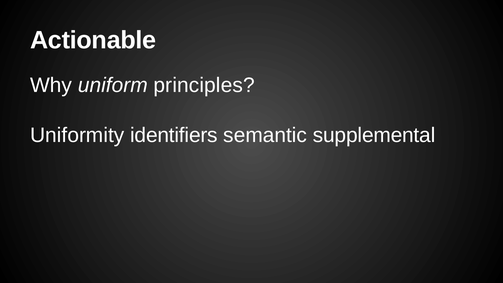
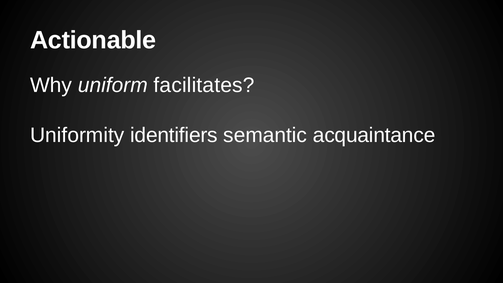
principles: principles -> facilitates (204, 85)
supplemental: supplemental -> acquaintance (374, 135)
